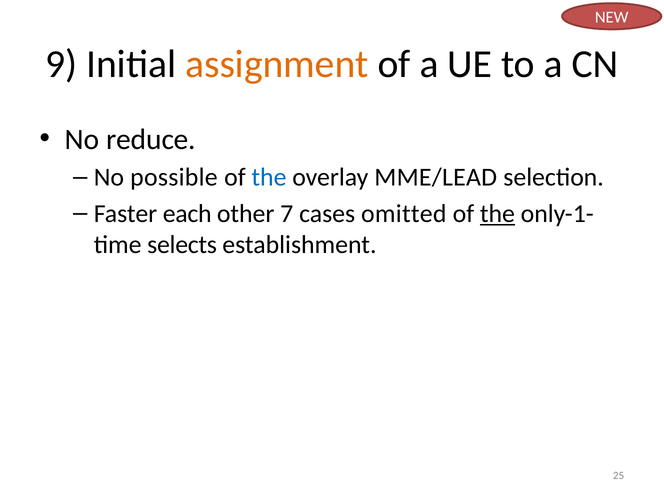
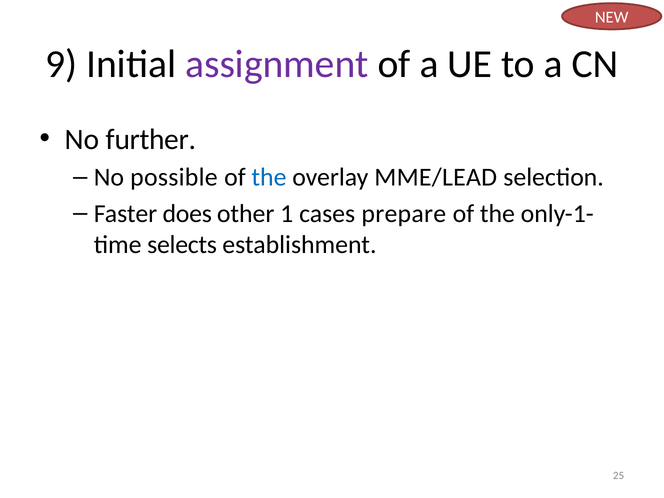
assignment colour: orange -> purple (277, 64)
reduce: reduce -> further (151, 139)
each: each -> does (187, 214)
7: 7 -> 1 (287, 214)
omitted: omitted -> prepare (404, 214)
the underline: present -> none (497, 214)
